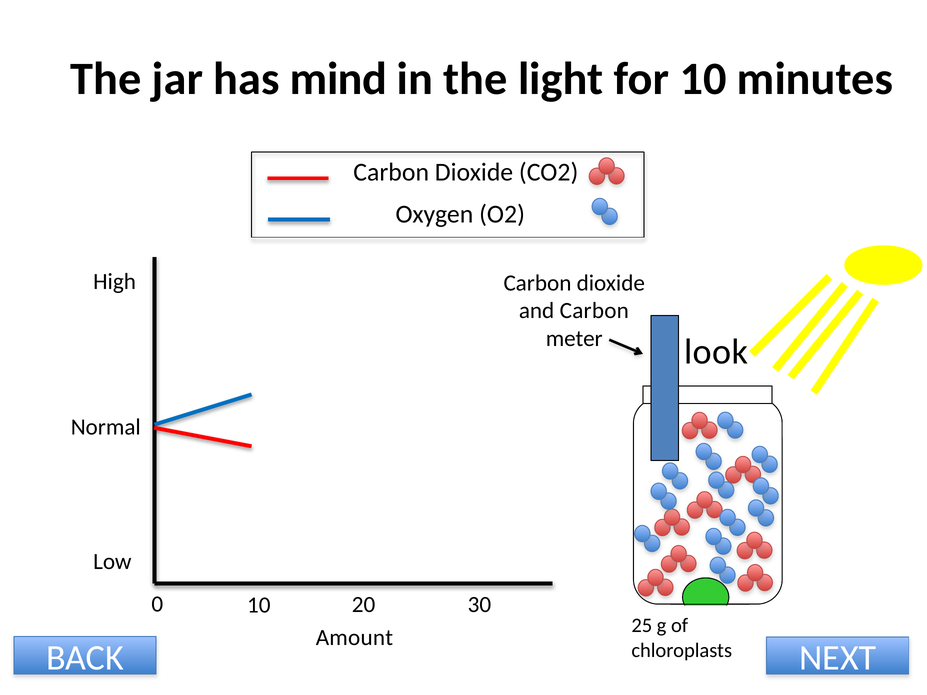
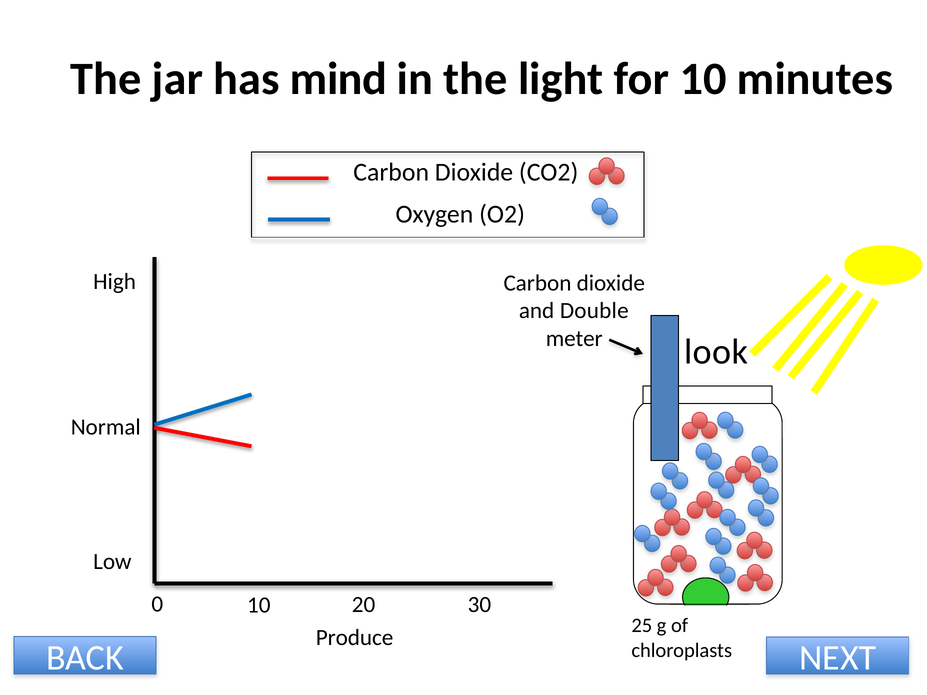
and Carbon: Carbon -> Double (594, 311)
Amount: Amount -> Produce (355, 638)
